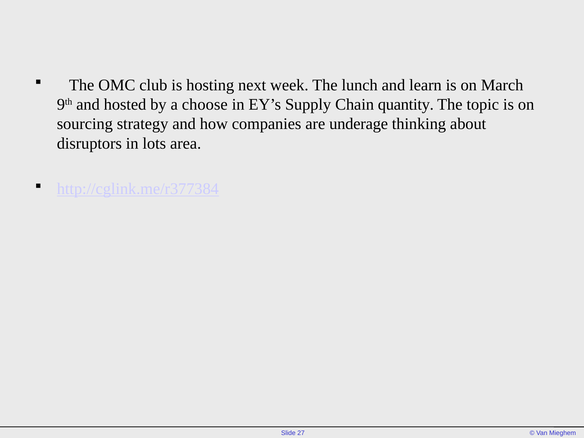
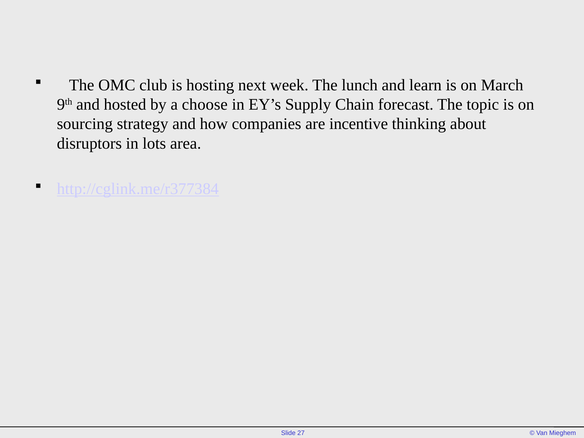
quantity: quantity -> forecast (406, 104)
underage: underage -> incentive (359, 124)
